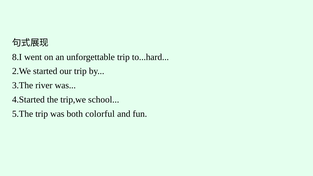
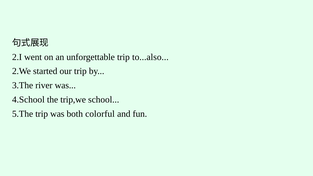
8.I: 8.I -> 2.I (17, 57)
to...hard: to...hard -> to...also (150, 57)
4.Started: 4.Started -> 4.School (28, 100)
